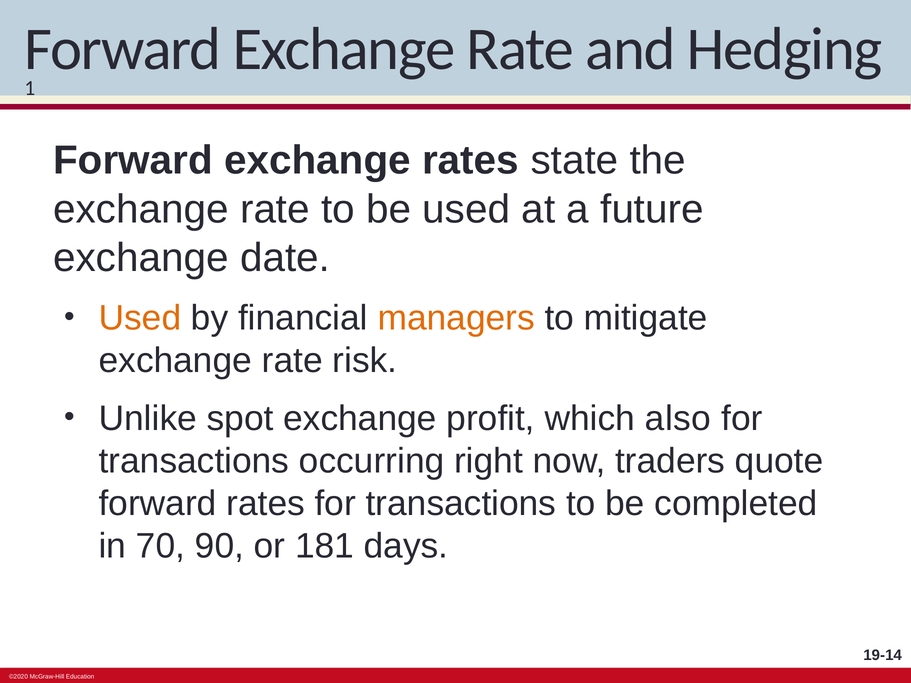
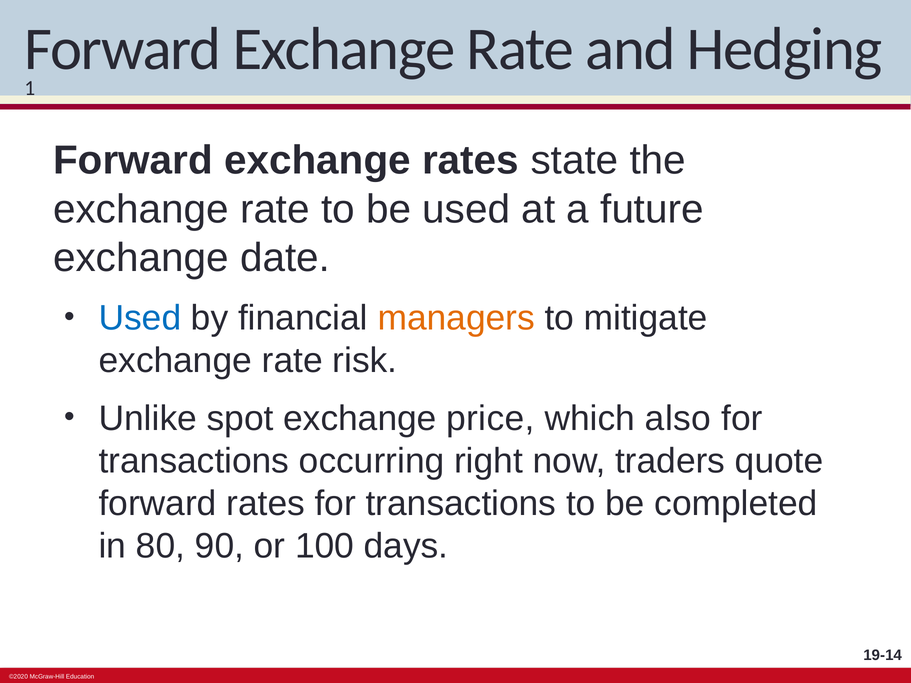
Used colour: orange -> blue (140, 318)
profit: profit -> price (490, 419)
70: 70 -> 80 (161, 546)
181: 181 -> 100 (325, 546)
